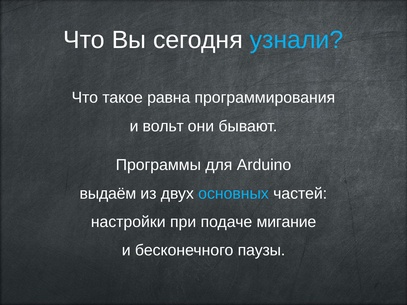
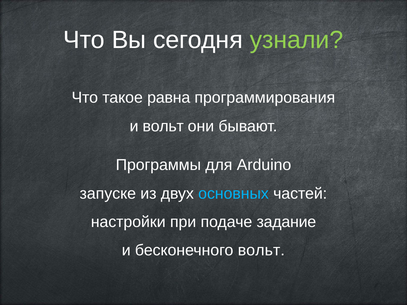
узнали colour: light blue -> light green (296, 40)
выдаём: выдаём -> запуске (108, 194)
мигание: мигание -> задание (286, 222)
бесконечного паузы: паузы -> вольт (261, 251)
